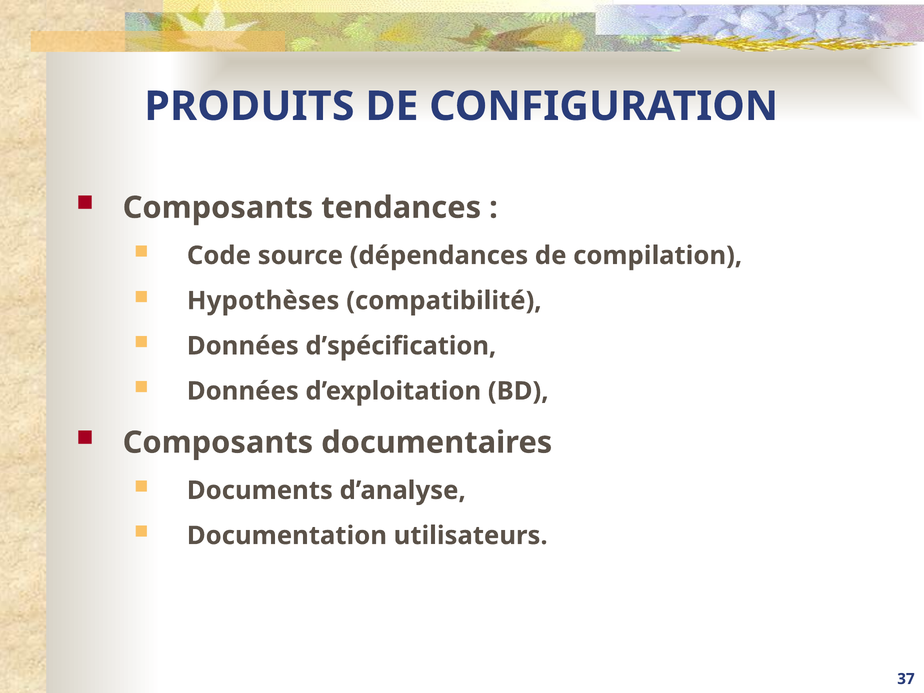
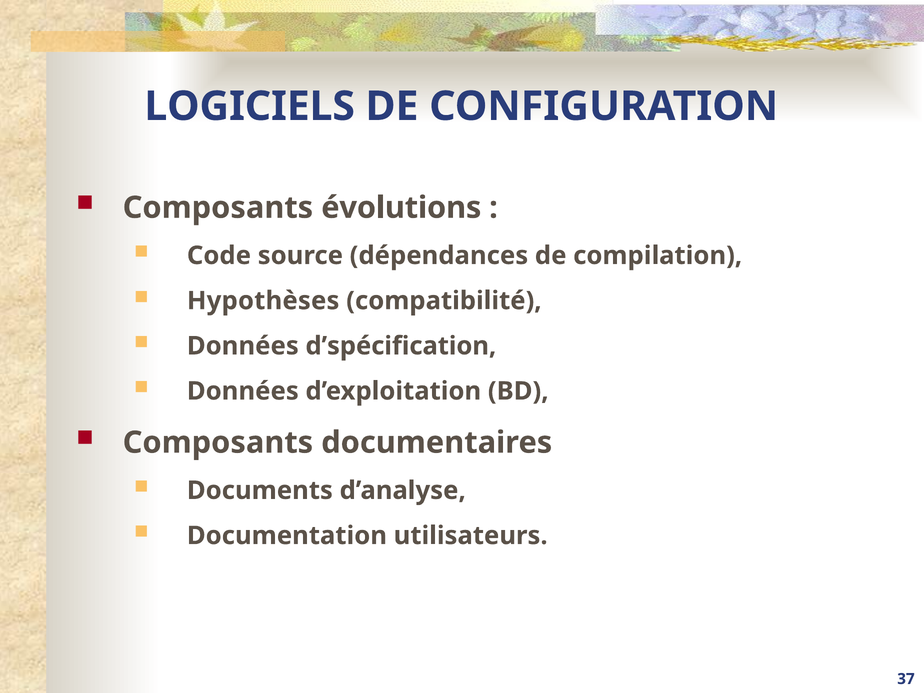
PRODUITS: PRODUITS -> LOGICIELS (250, 106)
tendances: tendances -> évolutions (401, 208)
